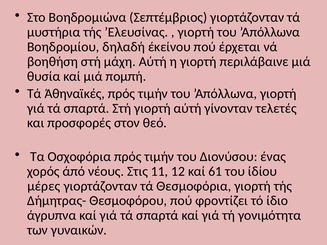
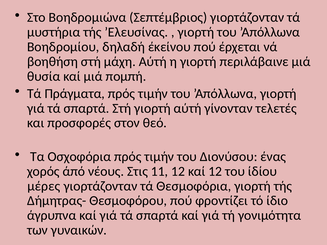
Άθηναϊκές: Άθηναϊκές -> Πράγματα (75, 94)
καί 61: 61 -> 12 (215, 172)
